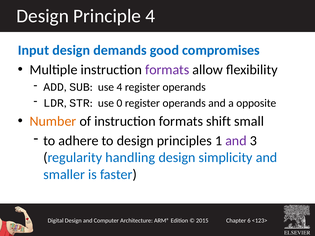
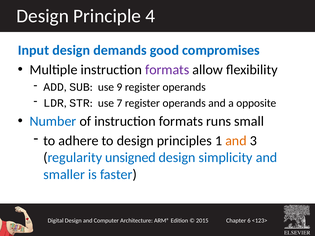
use 4: 4 -> 9 (119, 87)
0: 0 -> 7 (119, 103)
Number colour: orange -> blue (53, 121)
shift: shift -> runs (219, 121)
and colour: purple -> orange (236, 141)
handling: handling -> unsigned (130, 158)
